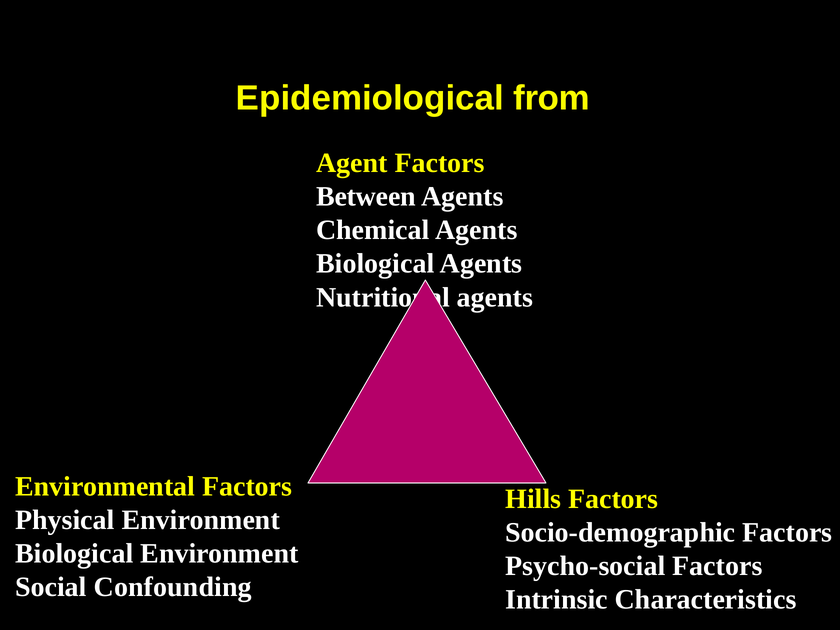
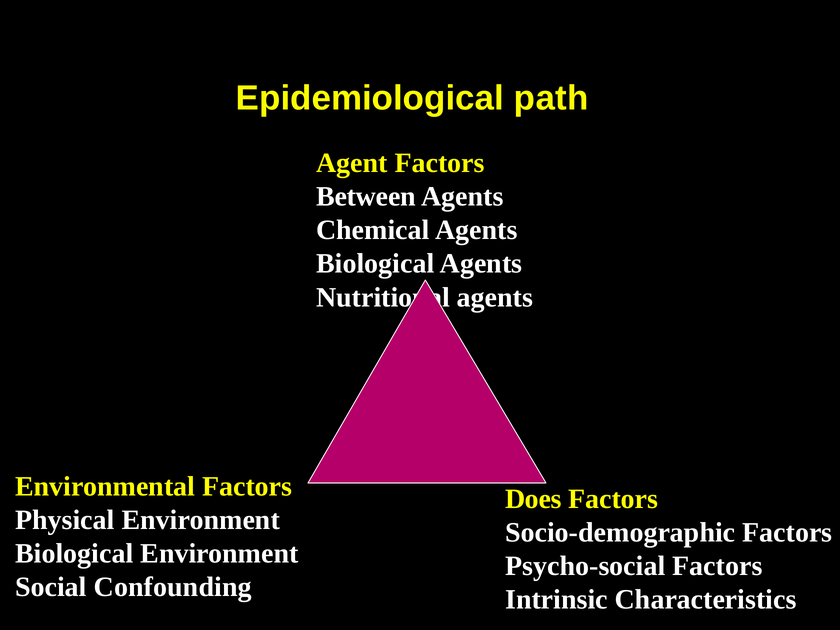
from: from -> path (551, 98)
Hills: Hills -> Does (533, 499)
